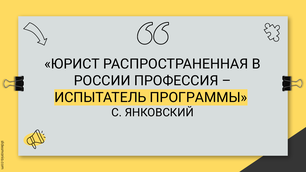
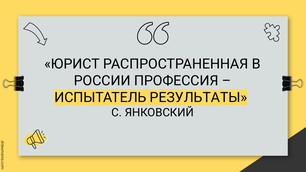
ПРОГРАММЫ: ПРОГРАММЫ -> РЕЗУЛЬТАТЫ (198, 98)
